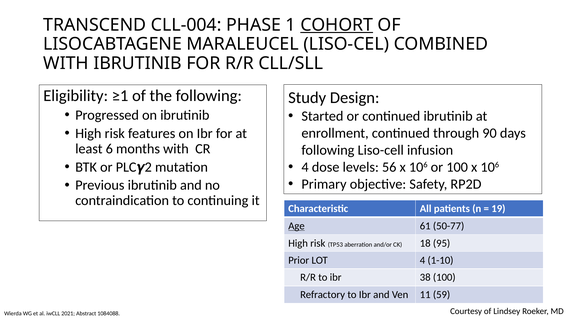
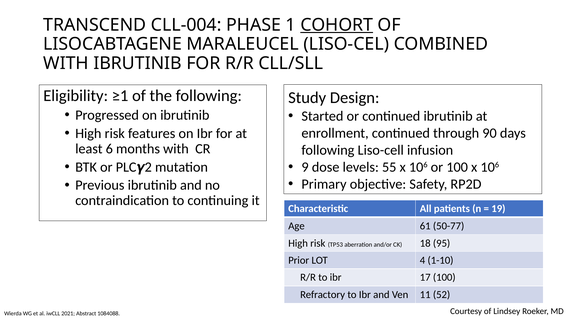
4: 4 -> 9 (305, 167)
56: 56 -> 55 (389, 167)
Age underline: present -> none (296, 226)
38: 38 -> 17 (425, 278)
59: 59 -> 52 (442, 295)
